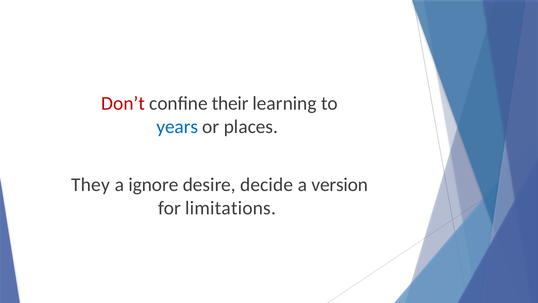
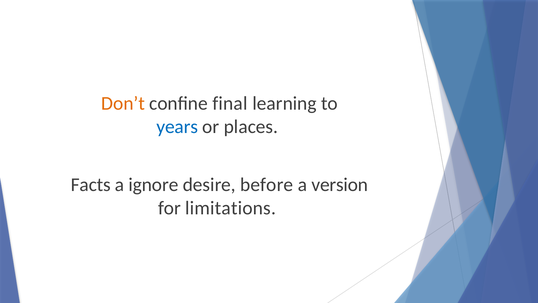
Don’t colour: red -> orange (123, 103)
their: their -> final (230, 103)
They: They -> Facts (91, 185)
decide: decide -> before (267, 185)
